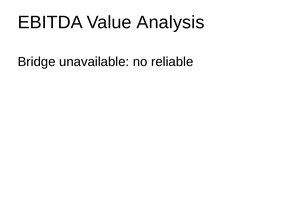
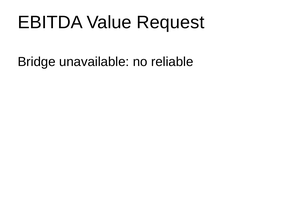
Analysis: Analysis -> Request (170, 22)
